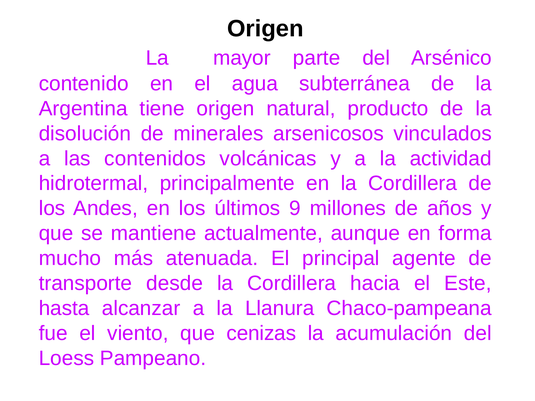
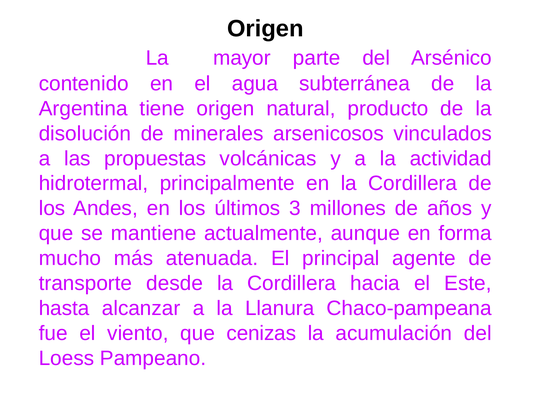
contenidos: contenidos -> propuestas (155, 159)
9: 9 -> 3 (295, 209)
